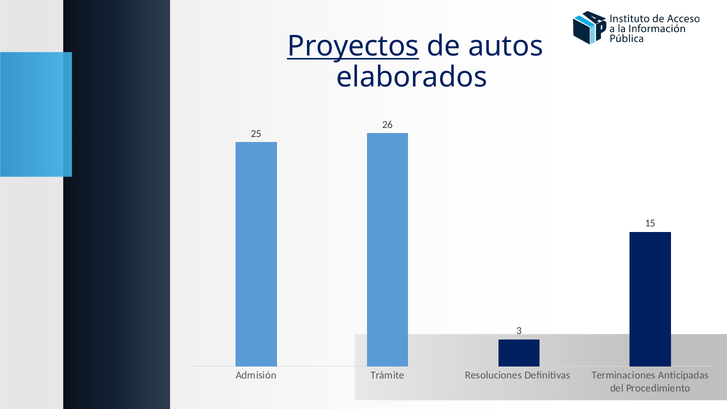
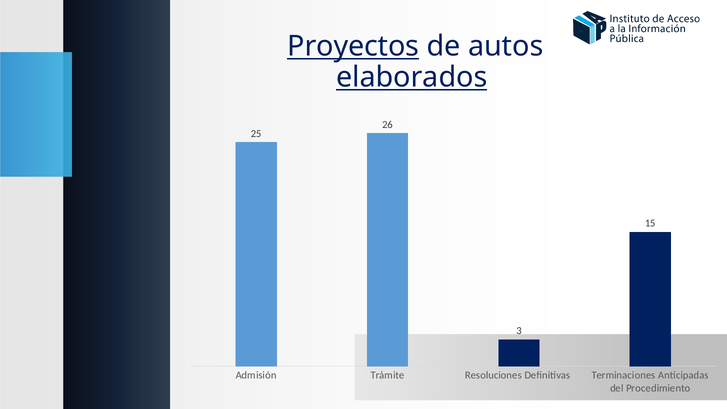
elaborados underline: none -> present (412, 77)
